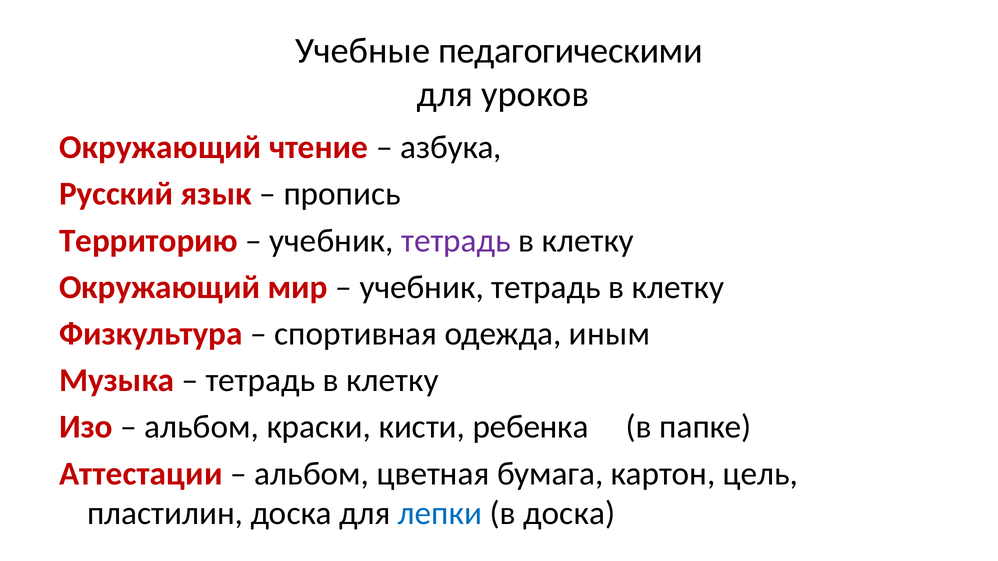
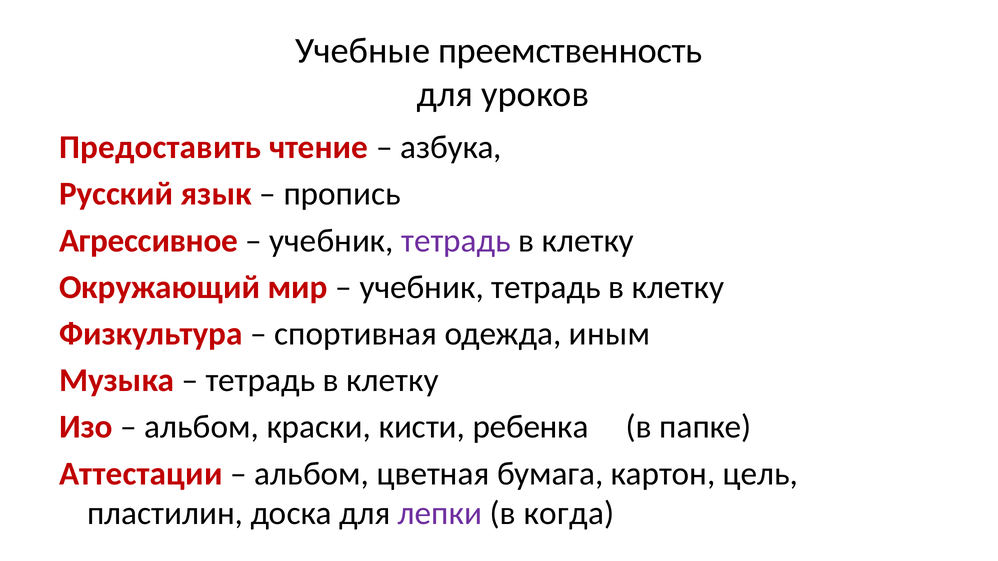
педагогическими: педагогическими -> преемственность (570, 51)
Окружающий: Окружающий -> Предоставить (160, 148)
Территорию: Территорию -> Агрессивное (149, 241)
лепки colour: blue -> purple (440, 514)
в доска: доска -> когда (569, 514)
